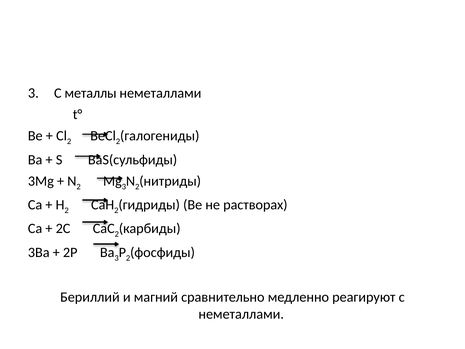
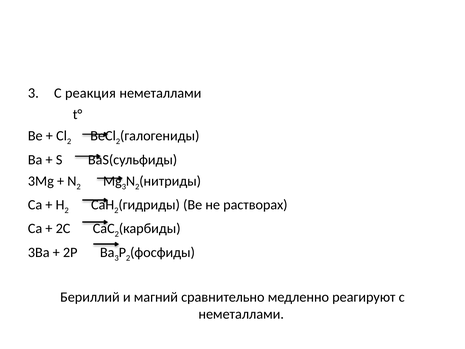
металлы: металлы -> реакция (90, 93)
